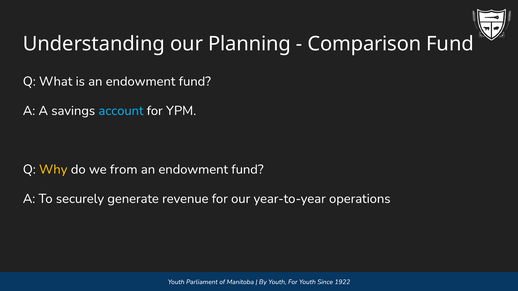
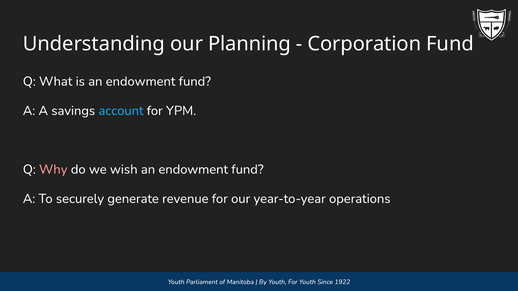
Comparison: Comparison -> Corporation (364, 44)
Why colour: yellow -> pink (53, 170)
from: from -> wish (124, 170)
